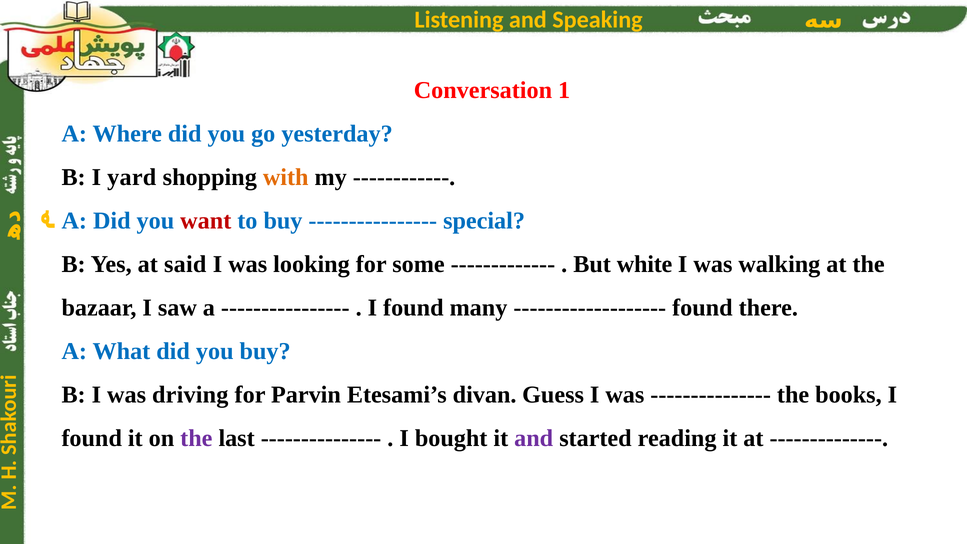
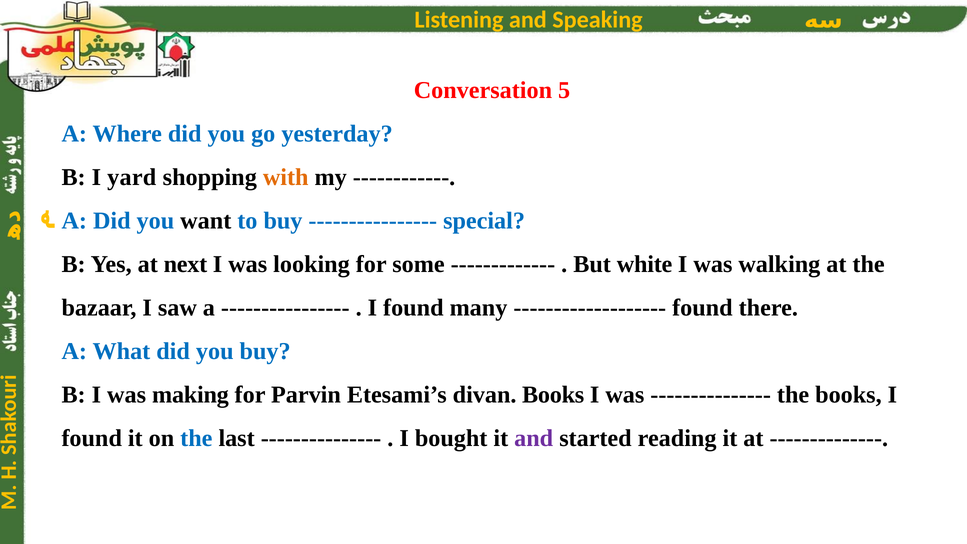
1: 1 -> 5 (564, 90)
want colour: red -> black (206, 221)
said: said -> next (185, 264)
driving: driving -> making (190, 395)
divan Guess: Guess -> Books (553, 395)
the colour: purple -> blue (196, 438)
